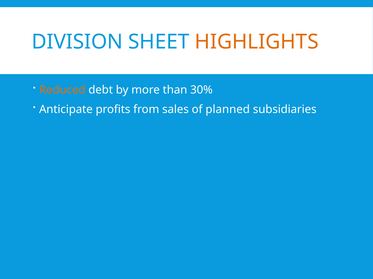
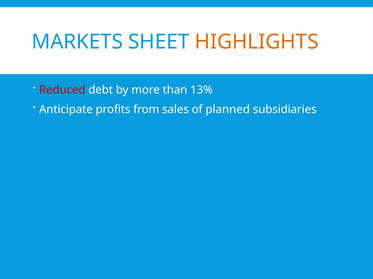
DIVISION: DIVISION -> MARKETS (77, 42)
Reduced colour: orange -> red (62, 90)
30%: 30% -> 13% (201, 90)
